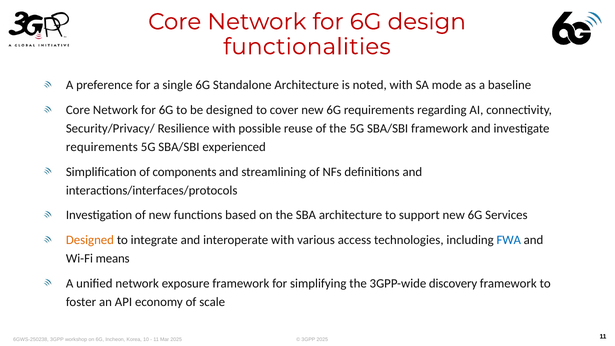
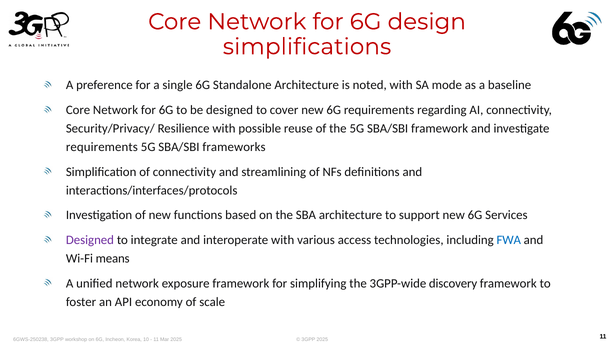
functionalities: functionalities -> simplifications (307, 47)
experienced: experienced -> frameworks (234, 147)
of components: components -> connectivity (184, 172)
Designed colour: orange -> purple (90, 240)
